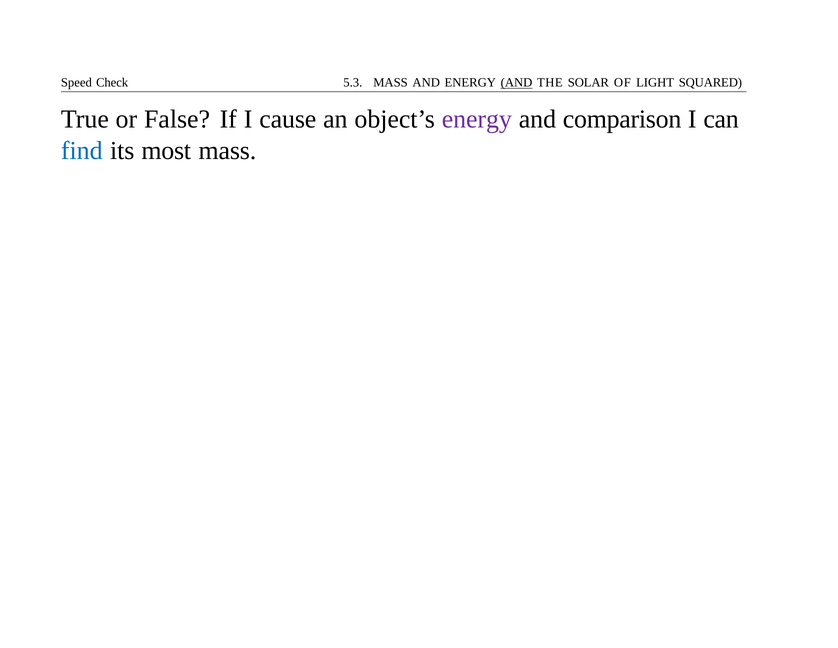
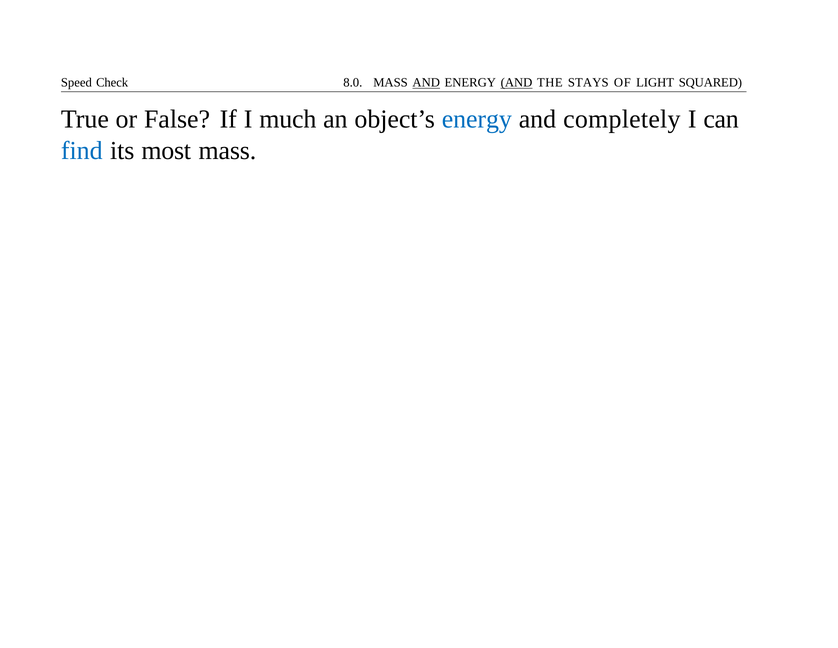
5.3: 5.3 -> 8.0 (353, 83)
AND underline: none -> present (426, 83)
SOLAR: SOLAR -> STAYS (588, 83)
cause: cause -> much (288, 119)
energy colour: purple -> blue (477, 119)
comparison: comparison -> completely (622, 119)
